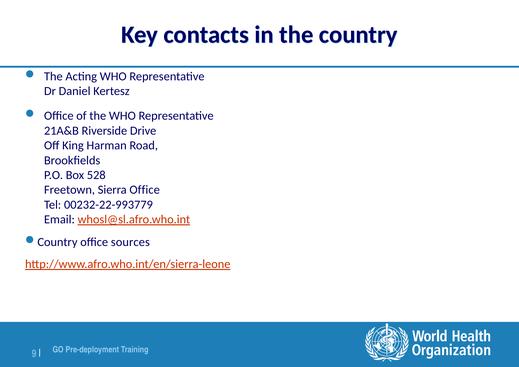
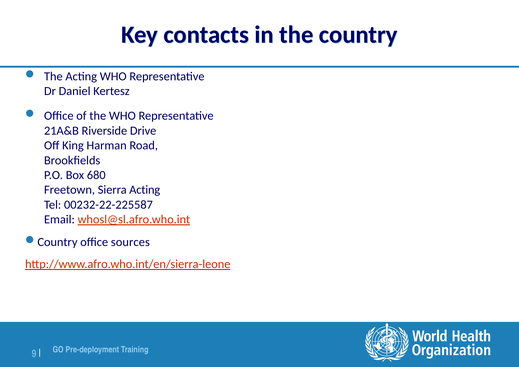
528: 528 -> 680 (96, 175)
Sierra Office: Office -> Acting (145, 190)
00232-22-993779: 00232-22-993779 -> 00232-22-225587 (108, 205)
